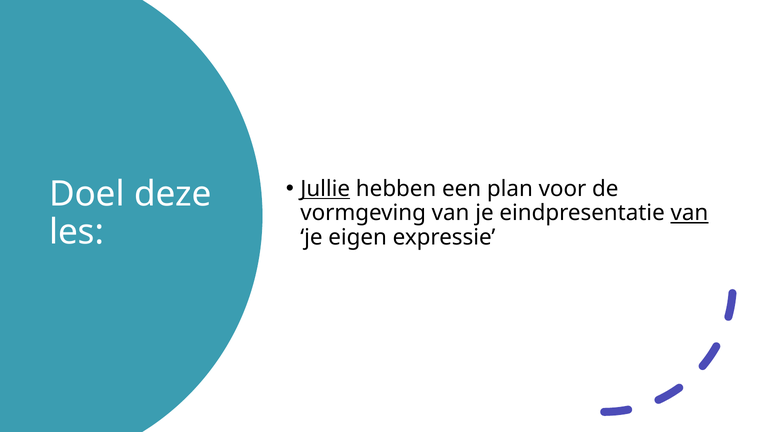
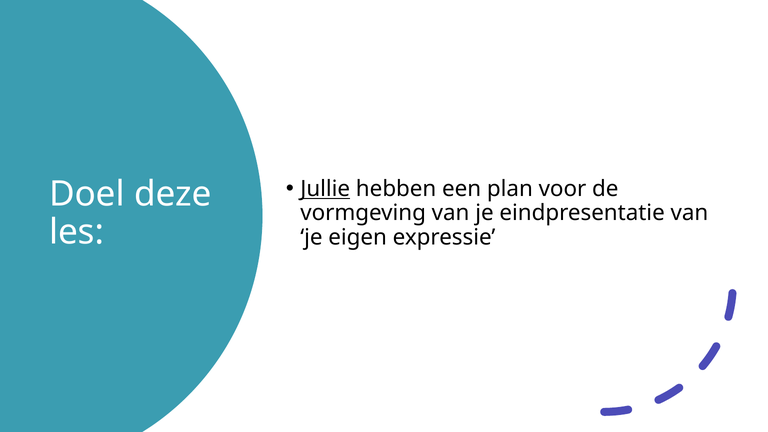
van underline: present -> none (689, 213)
